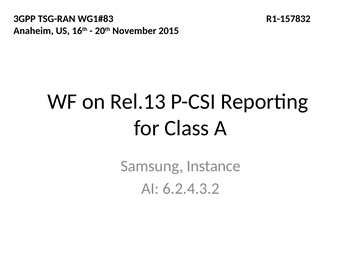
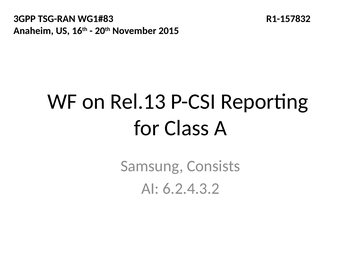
Instance: Instance -> Consists (214, 166)
